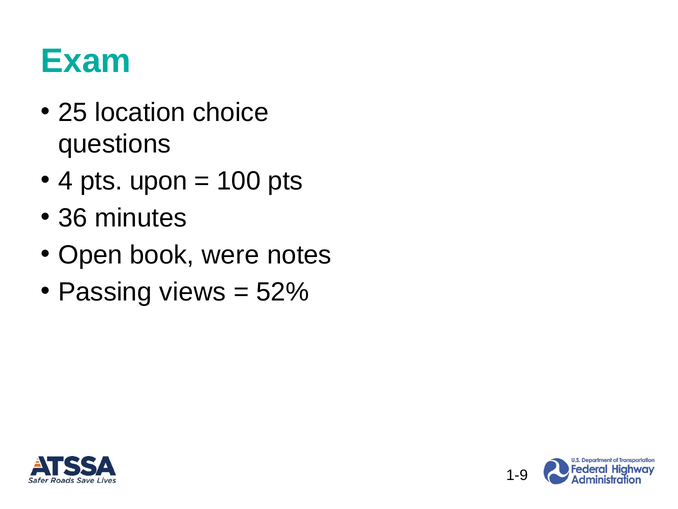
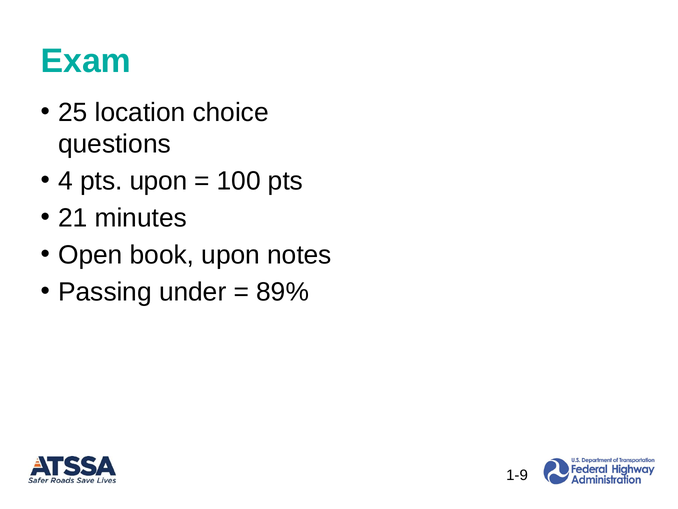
36: 36 -> 21 (73, 218)
book were: were -> upon (231, 255)
views: views -> under (193, 292)
52%: 52% -> 89% (283, 292)
